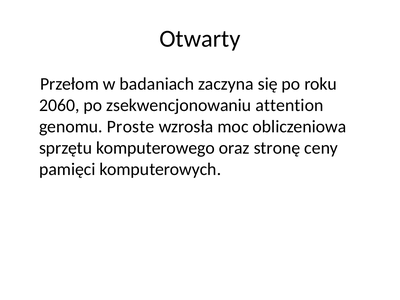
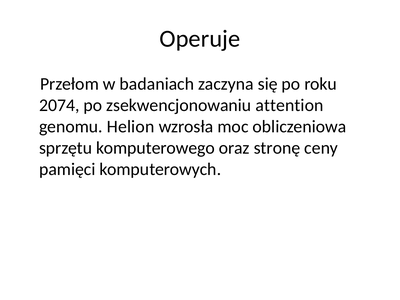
Otwarty: Otwarty -> Operuje (200, 39)
2060: 2060 -> 2074 (59, 105)
Proste: Proste -> Helion (131, 127)
